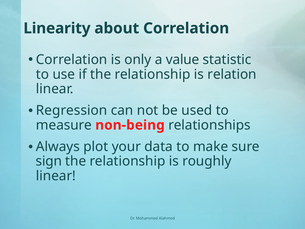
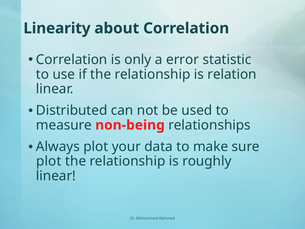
value: value -> error (183, 60)
Regression: Regression -> Distributed (72, 110)
sign: sign -> plot (49, 161)
